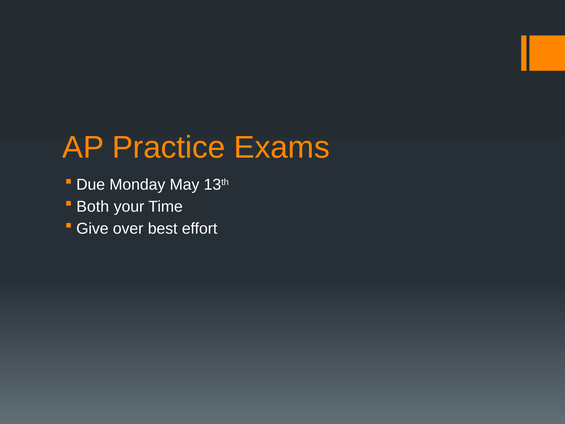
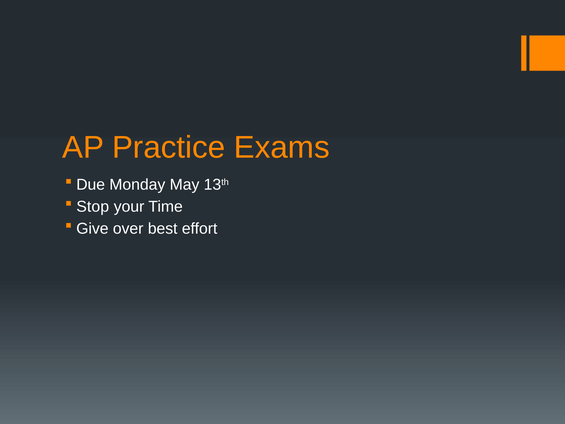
Both: Both -> Stop (93, 206)
